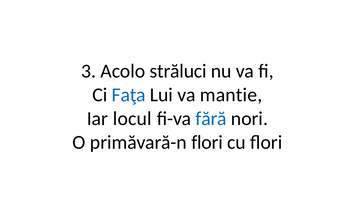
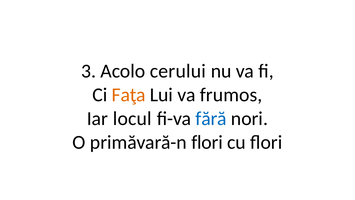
străluci: străluci -> cerului (178, 71)
Faţa colour: blue -> orange (129, 95)
mantie: mantie -> frumos (231, 95)
